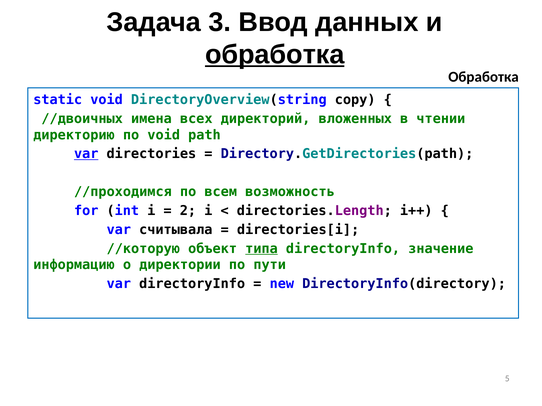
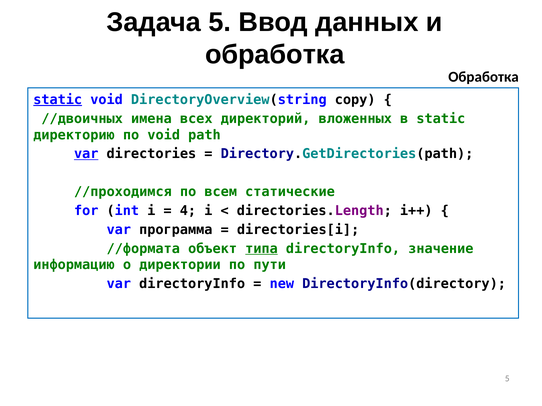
Задача 3: 3 -> 5 (220, 22)
обработка underline: present -> none (275, 55)
static underline: none -> present (58, 100)
в чтении: чтении -> static (441, 119)
возможность: возможность -> статические (290, 192)
2: 2 -> 4 (188, 211)
считывала: считывала -> программа (176, 230)
//которую: //которую -> //формата (143, 249)
